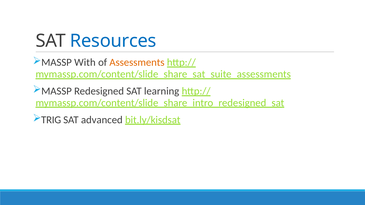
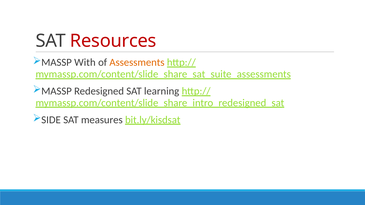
Resources colour: blue -> red (113, 41)
TRIG: TRIG -> SIDE (51, 120)
advanced: advanced -> measures (102, 120)
